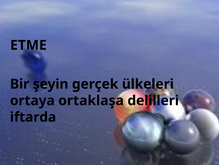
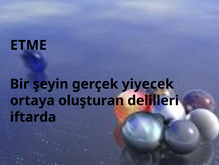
ülkeleri: ülkeleri -> yiyecek (148, 84)
ortaklaşa: ortaklaşa -> oluşturan (91, 100)
